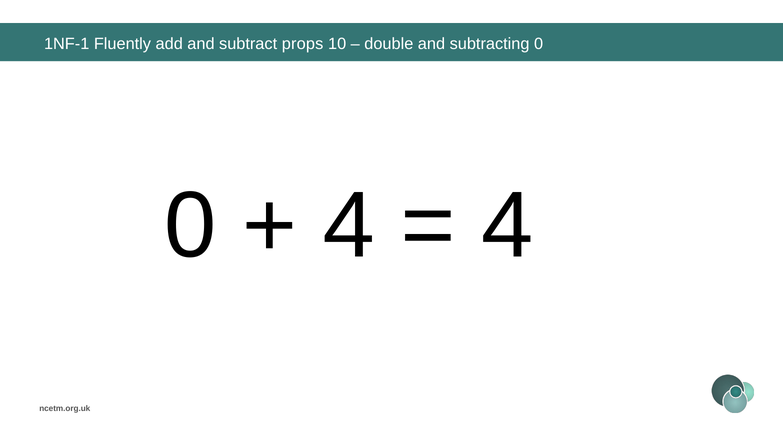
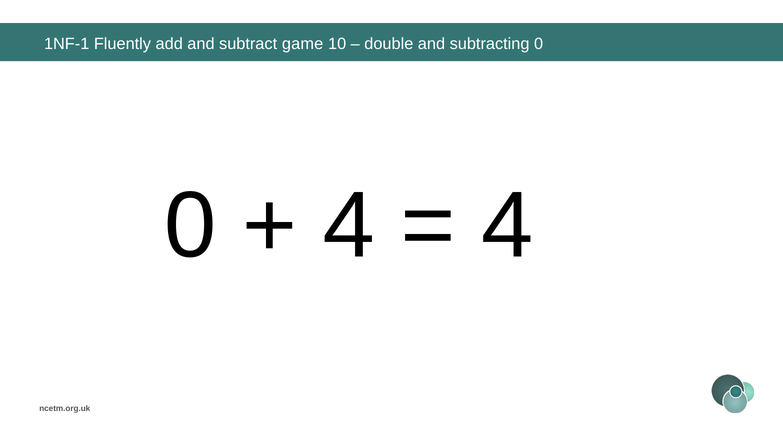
props: props -> game (303, 44)
